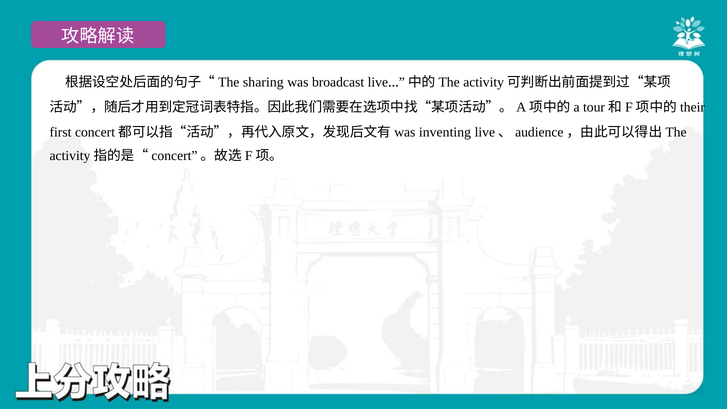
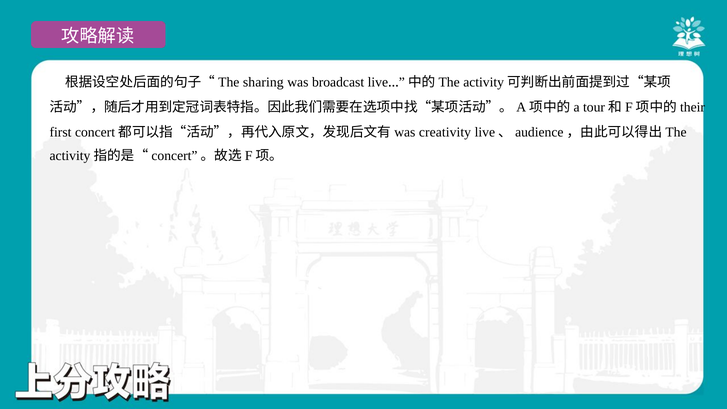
inventing: inventing -> creativity (445, 132)
